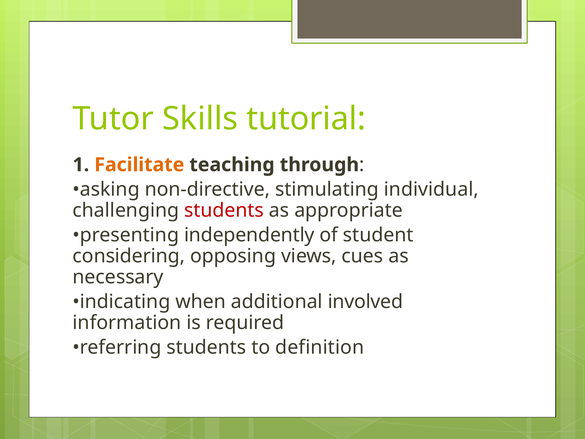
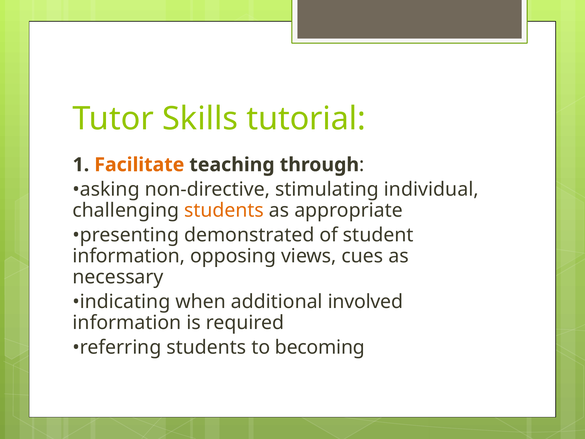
students colour: red -> orange (224, 210)
independently: independently -> demonstrated (249, 235)
considering: considering -> information (129, 256)
definition: definition -> becoming (320, 347)
